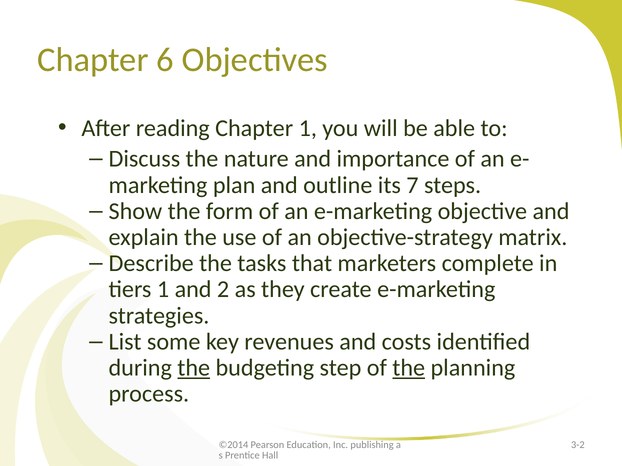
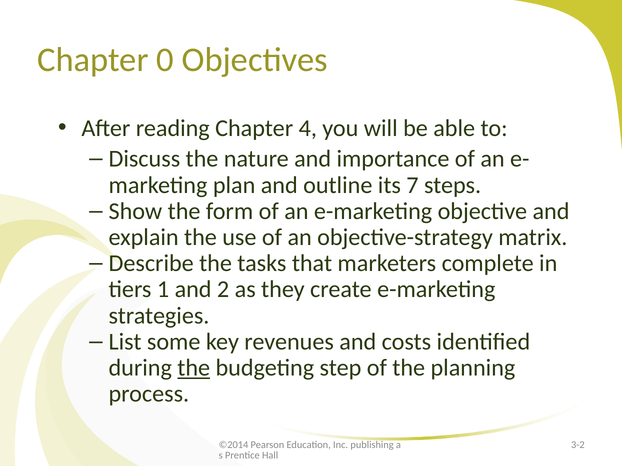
6: 6 -> 0 (165, 60)
Chapter 1: 1 -> 4 (308, 128)
the underline: present -> none (409, 368)
